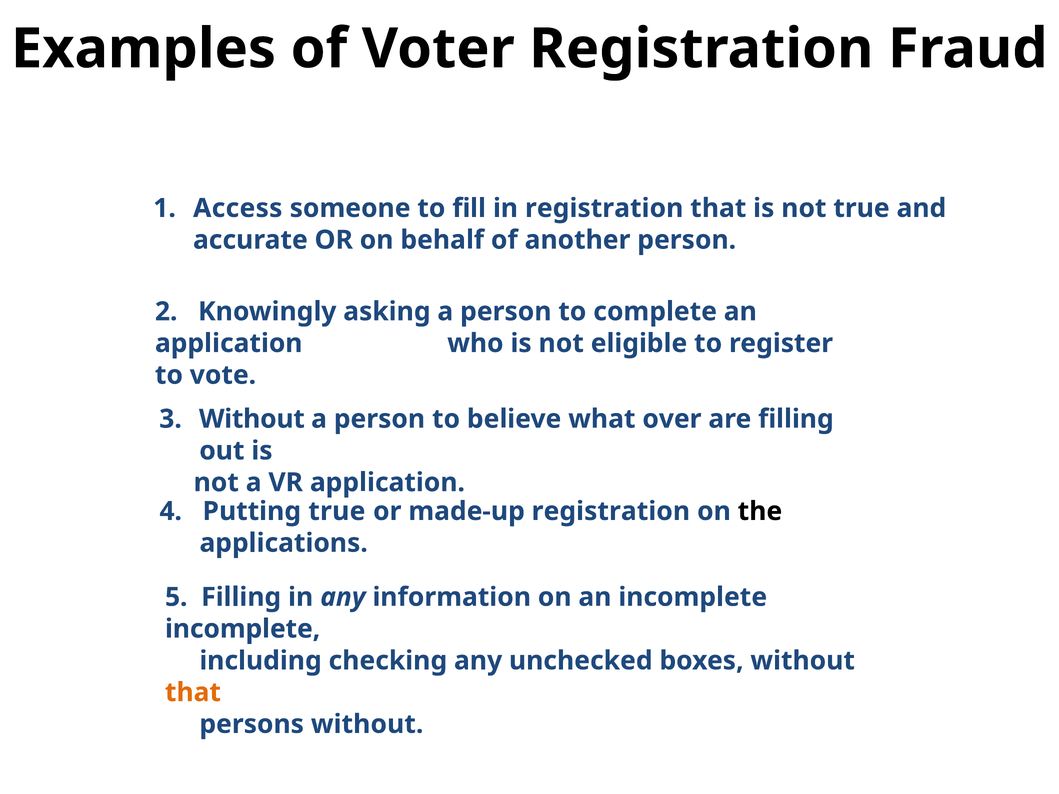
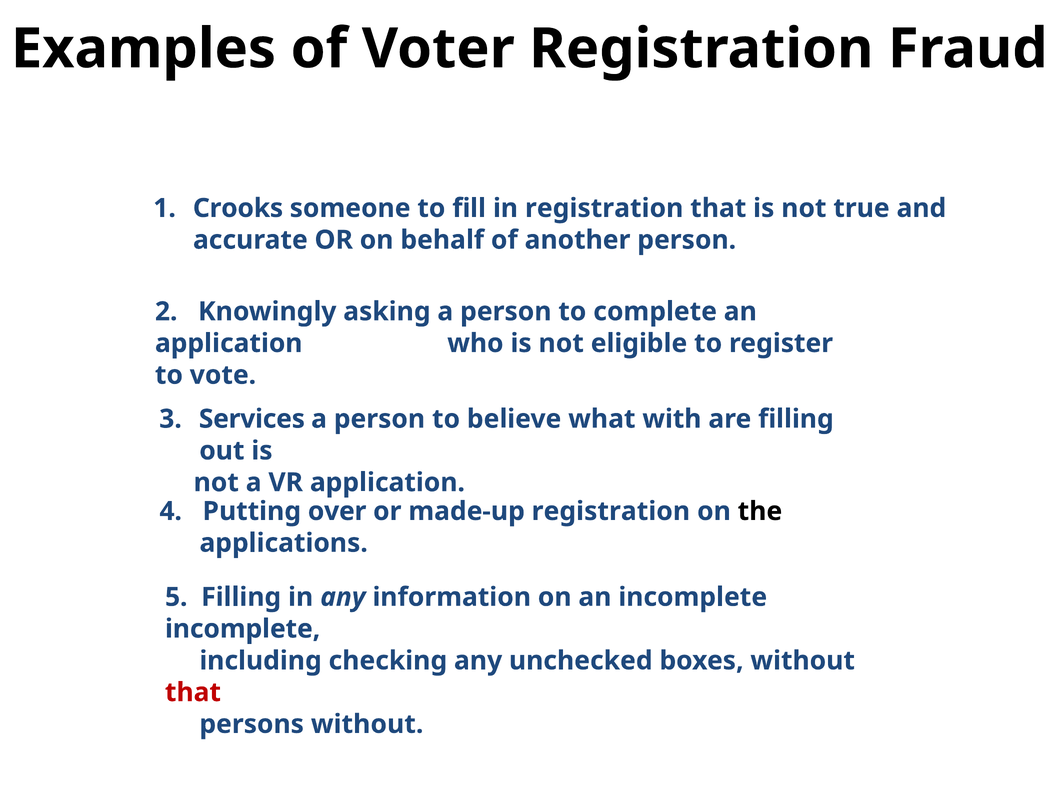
Access: Access -> Crooks (238, 208)
Without: Without -> Services (252, 419)
over: over -> with (672, 419)
Putting true: true -> over (337, 511)
that colour: orange -> red (193, 693)
